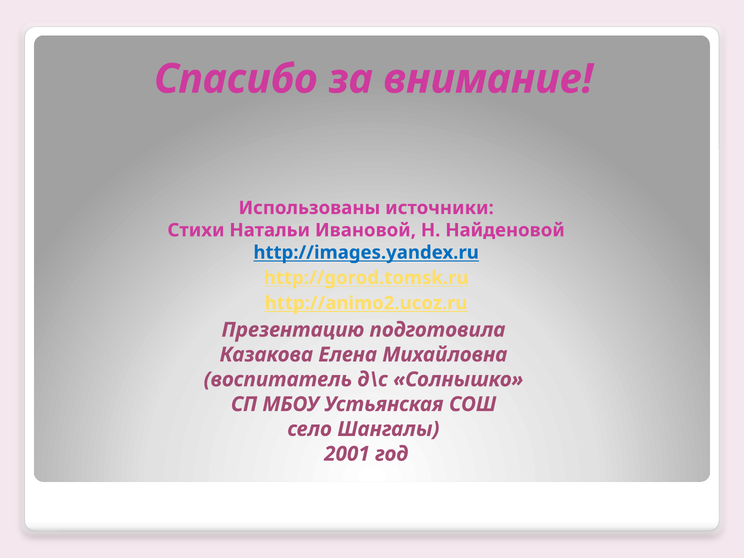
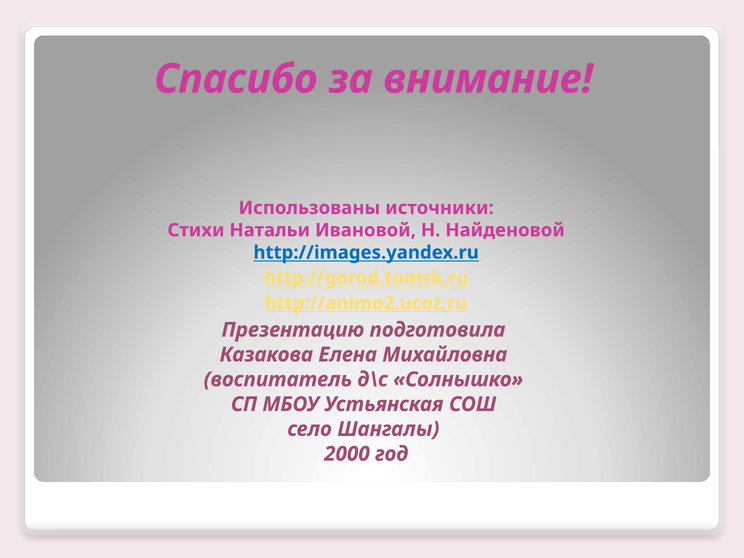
2001: 2001 -> 2000 (347, 454)
